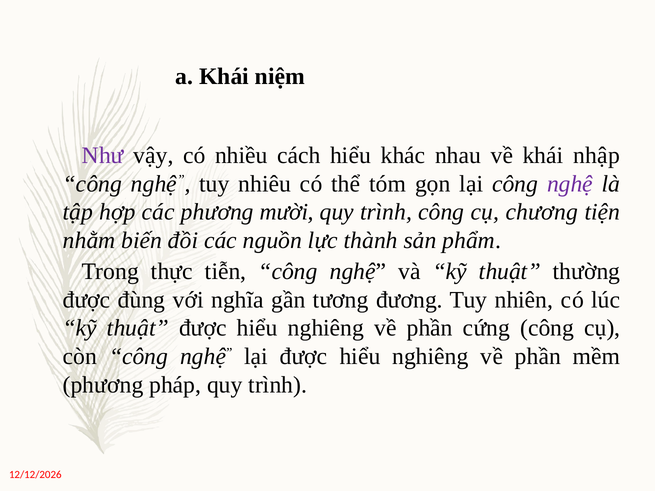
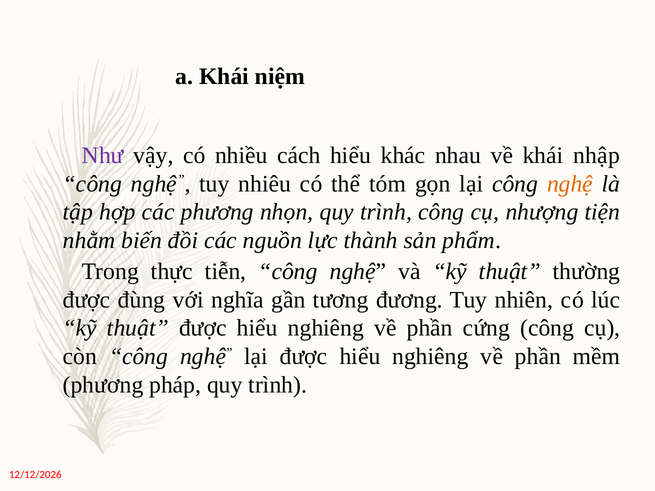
nghệ colour: purple -> orange (570, 184)
mười: mười -> nhọn (287, 212)
chương: chương -> nhượng (542, 212)
